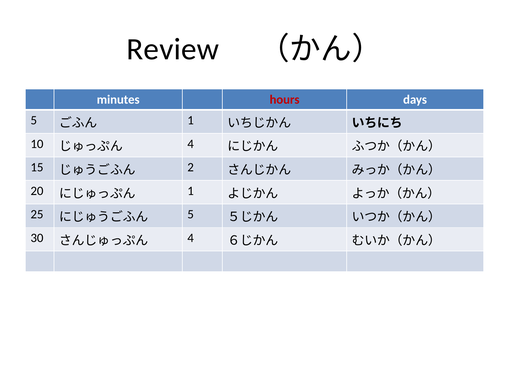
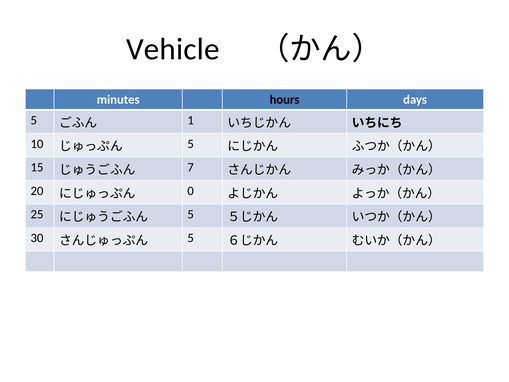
Review: Review -> Vehicle (173, 49)
hours colour: red -> black (285, 100)
4: 4 -> 5 (191, 144)
2: 2 -> 7 (191, 167)
1: 1 -> 0 (191, 191)
4: 4 -> 5 (191, 238)
